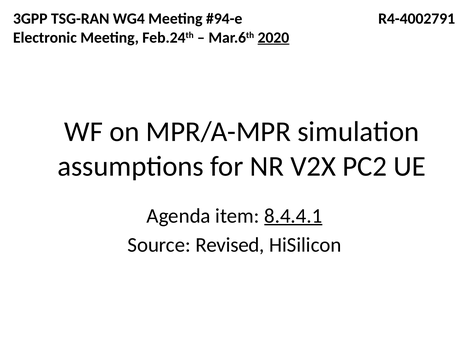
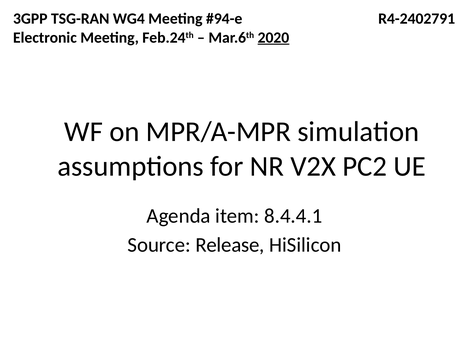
R4-4002791: R4-4002791 -> R4-2402791 (417, 19)
8.4.4.1 underline: present -> none (293, 216)
Revised: Revised -> Release (230, 245)
